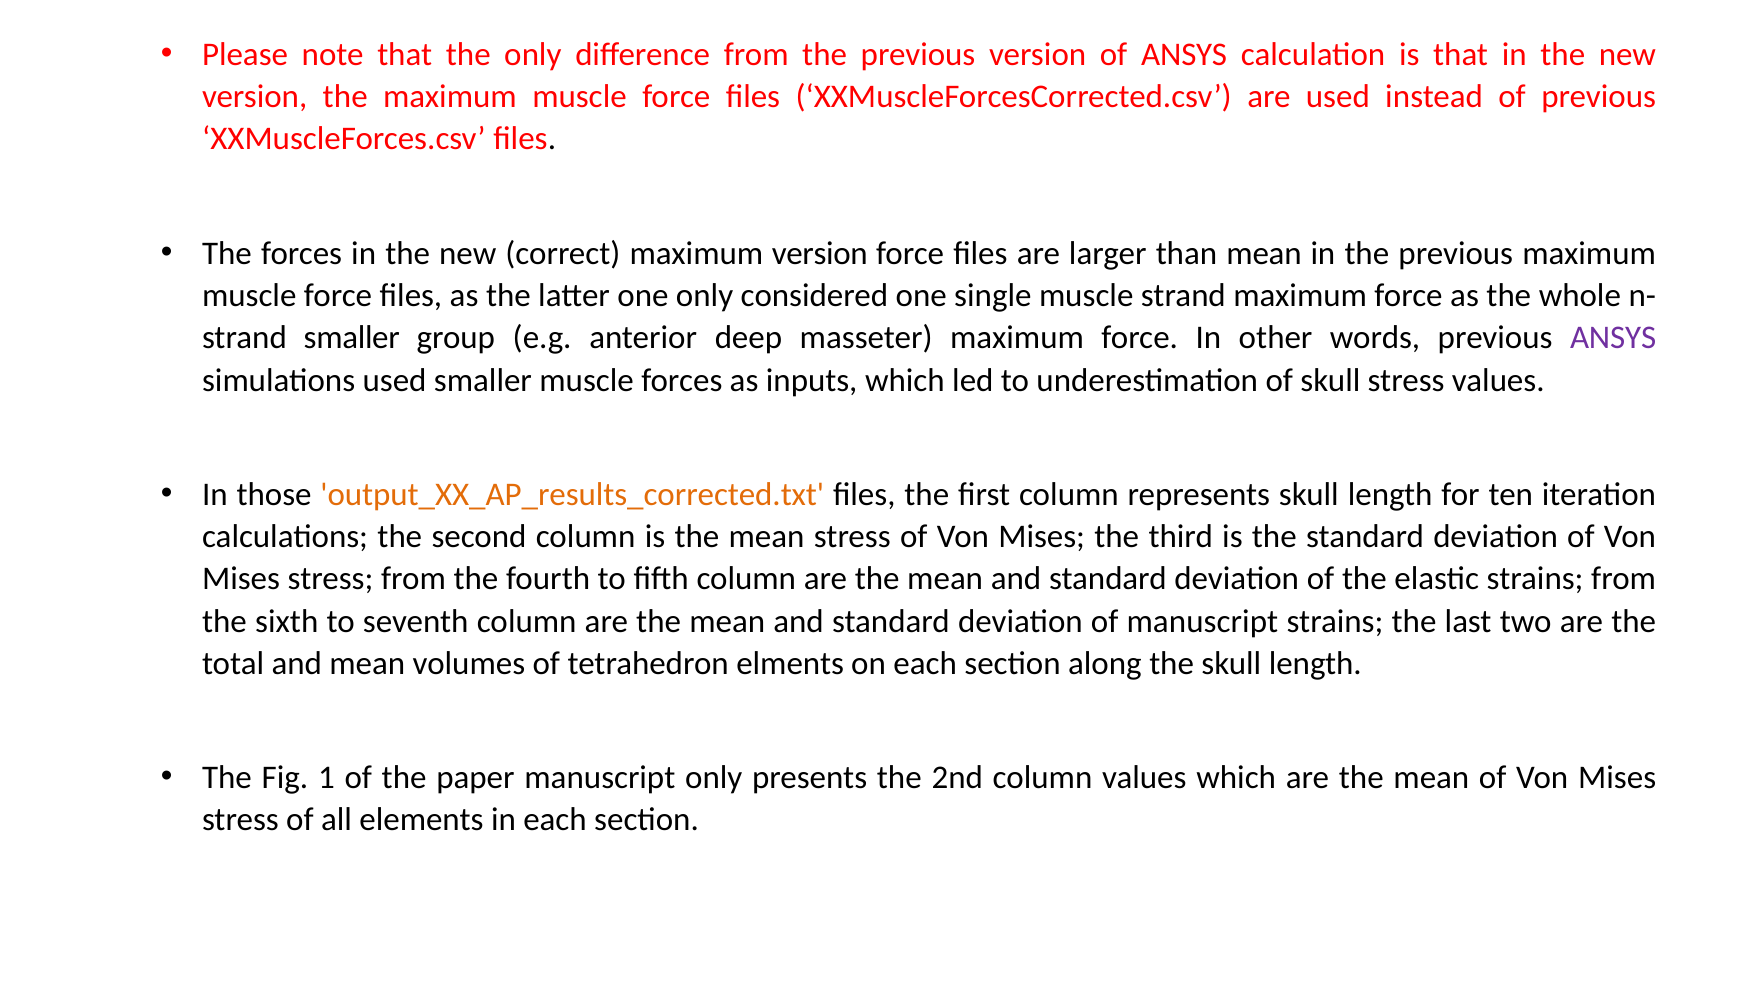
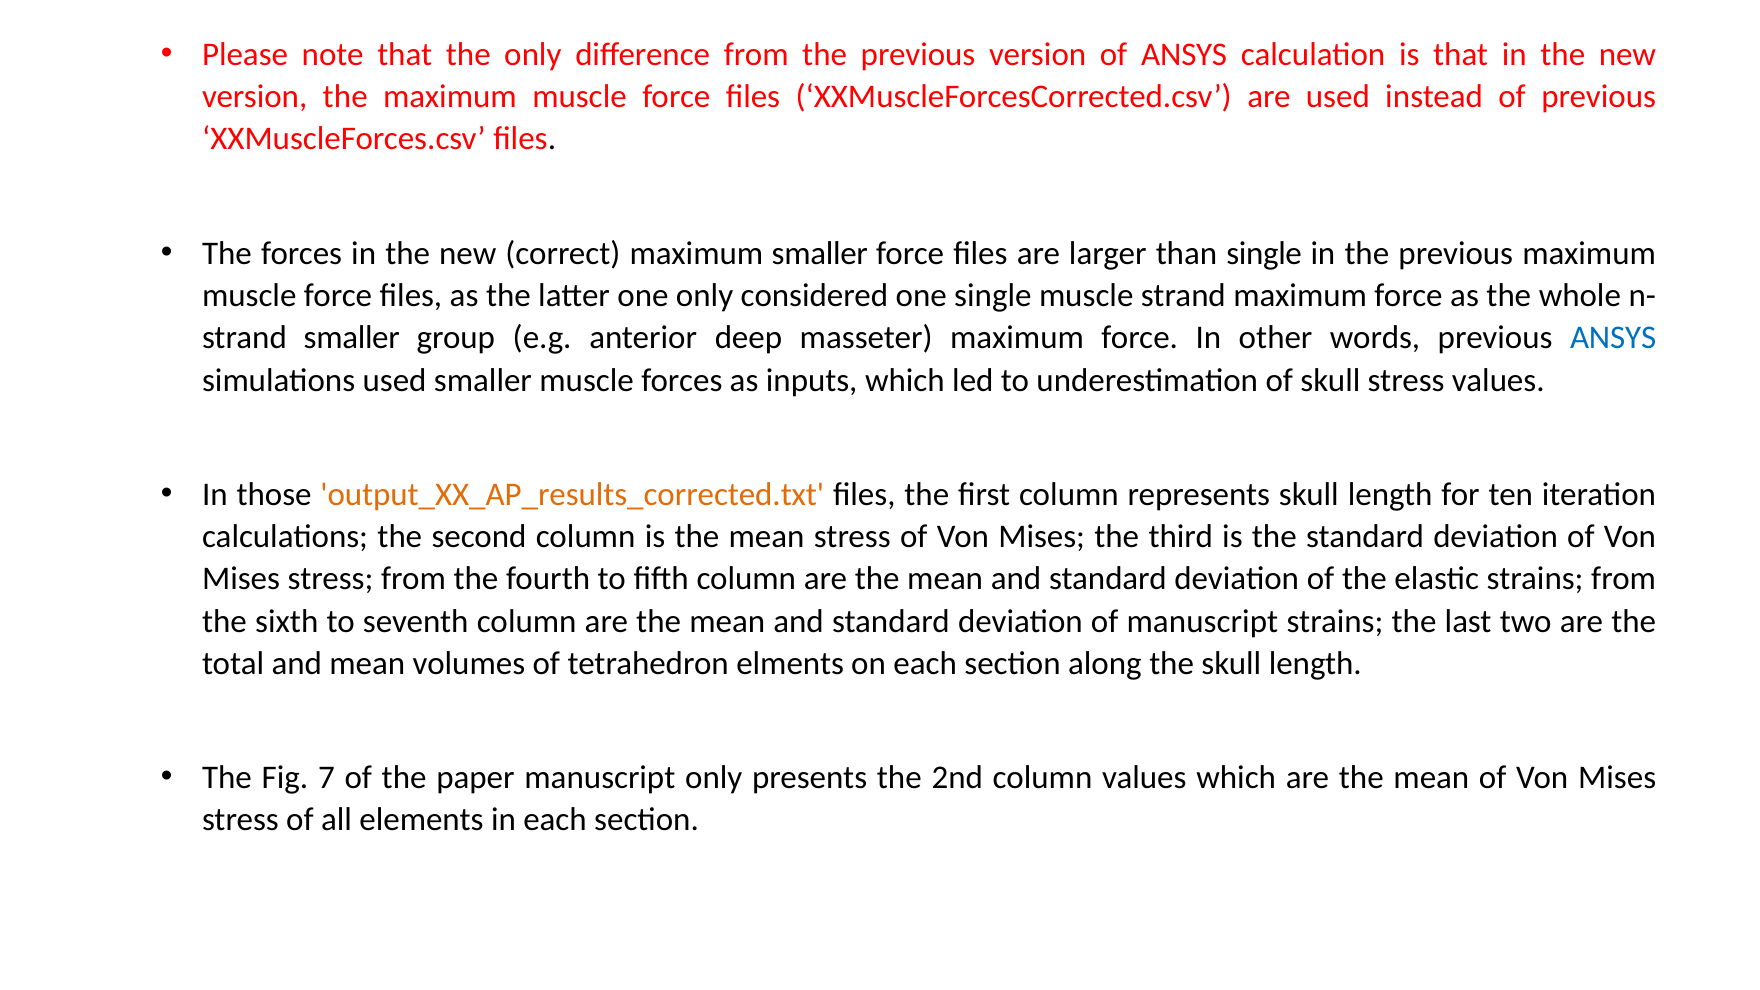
maximum version: version -> smaller (820, 253)
than mean: mean -> single (1264, 253)
ANSYS colour: purple -> blue (1613, 338)
1: 1 -> 7 (326, 778)
